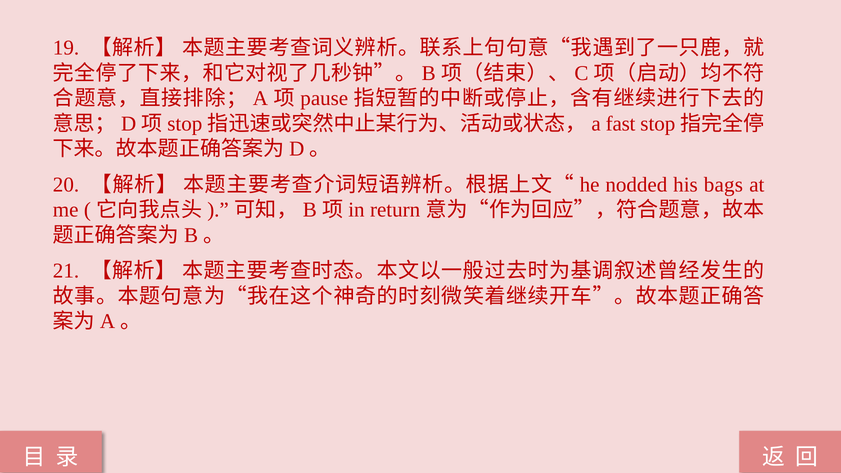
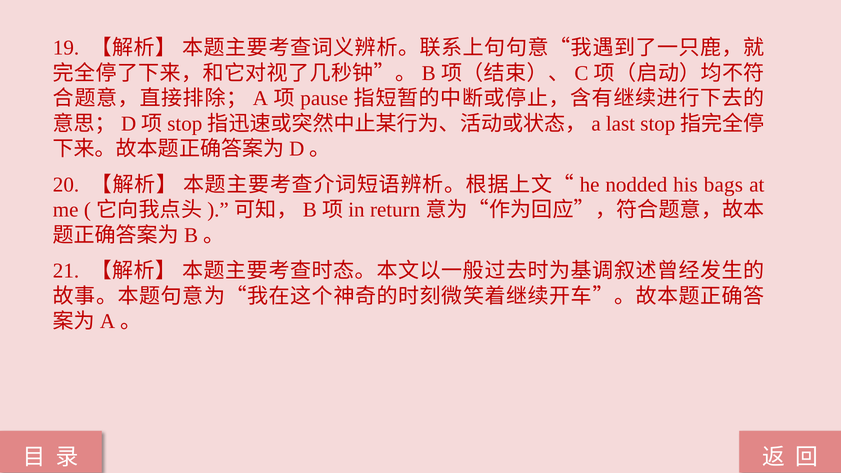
fast: fast -> last (620, 124)
